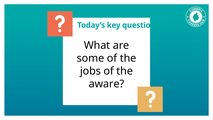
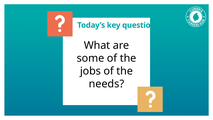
aware: aware -> needs (106, 84)
